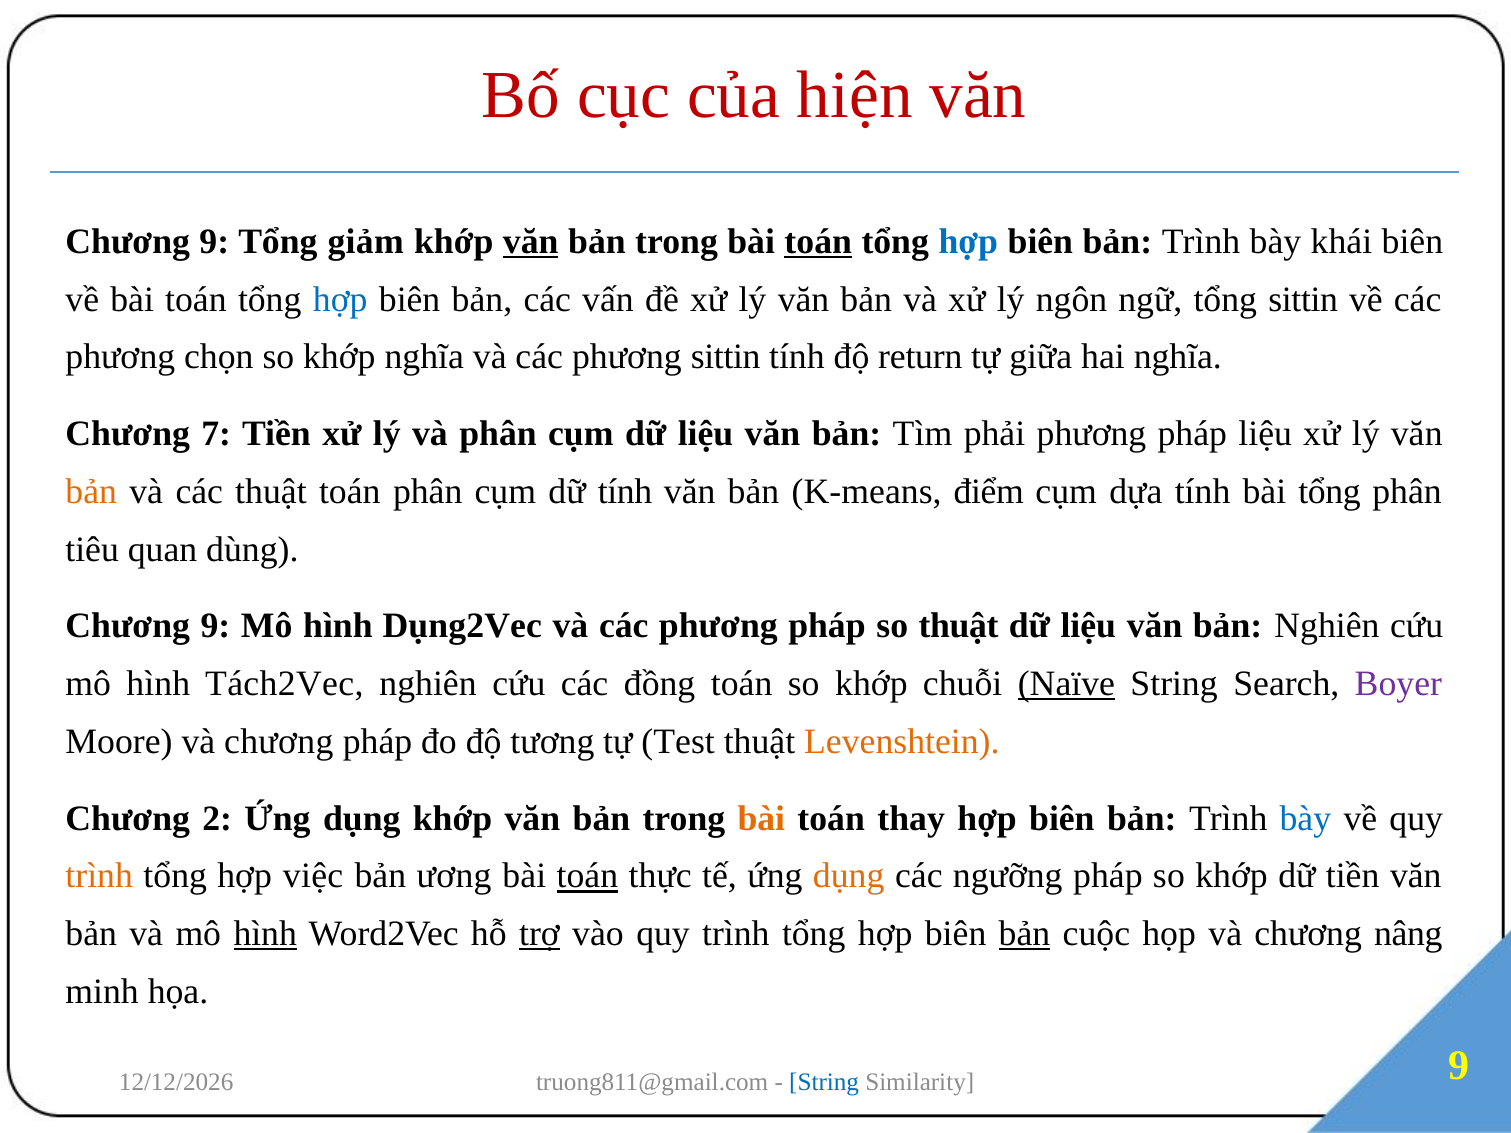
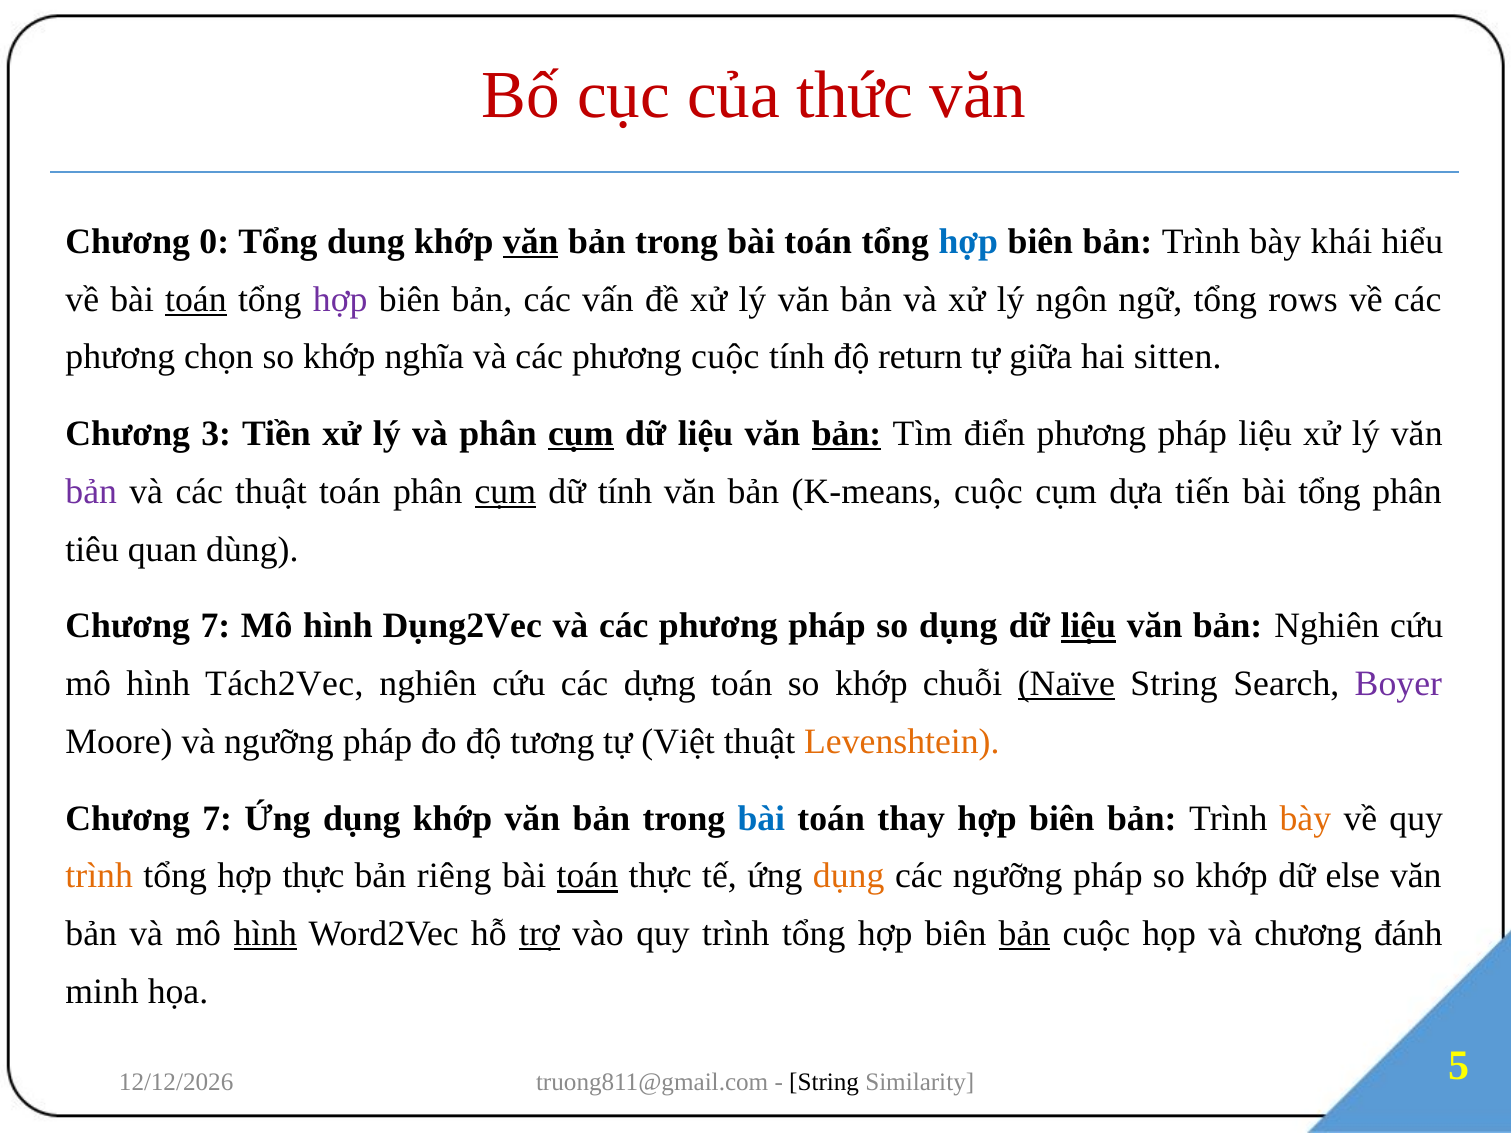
hiện: hiện -> thức (855, 96)
9: 9 -> 0 (214, 242)
giảm: giảm -> dung (366, 242)
toán underline: present -> none (818, 242)
khái biên: biên -> hiểu (1412, 242)
toán underline: none -> present (196, 299)
hợp colour: blue -> purple (340, 299)
tổng sittin: sittin -> rows (1303, 299)
phương sittin: sittin -> cuộc (725, 357)
hai nghĩa: nghĩa -> sitten (1178, 357)
7: 7 -> 3 (216, 434)
cụm underline: none -> present (581, 434)
bản underline: none -> present (847, 434)
phải: phải -> điển (994, 434)
bản colour: orange -> purple (91, 492)
cụm underline: none -> present (505, 492)
K-means điểm: điểm -> cuộc (988, 492)
dựa tính: tính -> tiến (1202, 492)
9: 9 -> 7 (215, 626)
so thuật: thuật -> dụng (958, 626)
liệu underline: none -> present (1088, 626)
đồng: đồng -> dựng (660, 684)
Moore và chương: chương -> ngưỡng (279, 742)
Test: Test -> Việt (678, 742)
2: 2 -> 7 (217, 819)
bài colour: orange -> blue (761, 819)
bày colour: blue -> orange (1305, 819)
hợp việc: việc -> thực (313, 876)
ương: ương -> riêng (454, 876)
dữ tiền: tiền -> else (1353, 876)
nâng: nâng -> đánh (1408, 934)
String colour: blue -> black (824, 1082)
Similarity 9: 9 -> 5 (1459, 1066)
